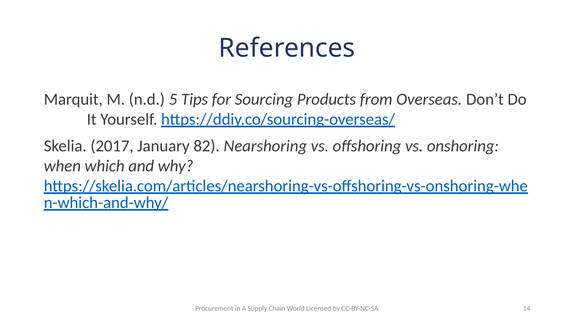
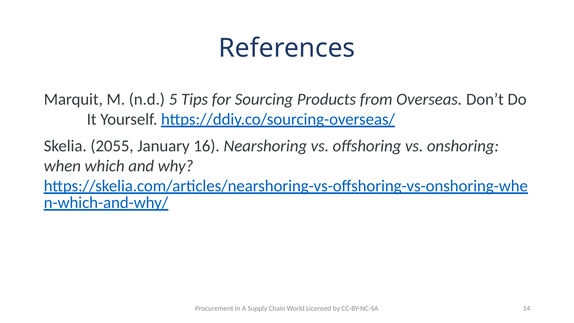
2017: 2017 -> 2055 (112, 146)
82: 82 -> 16 (207, 146)
